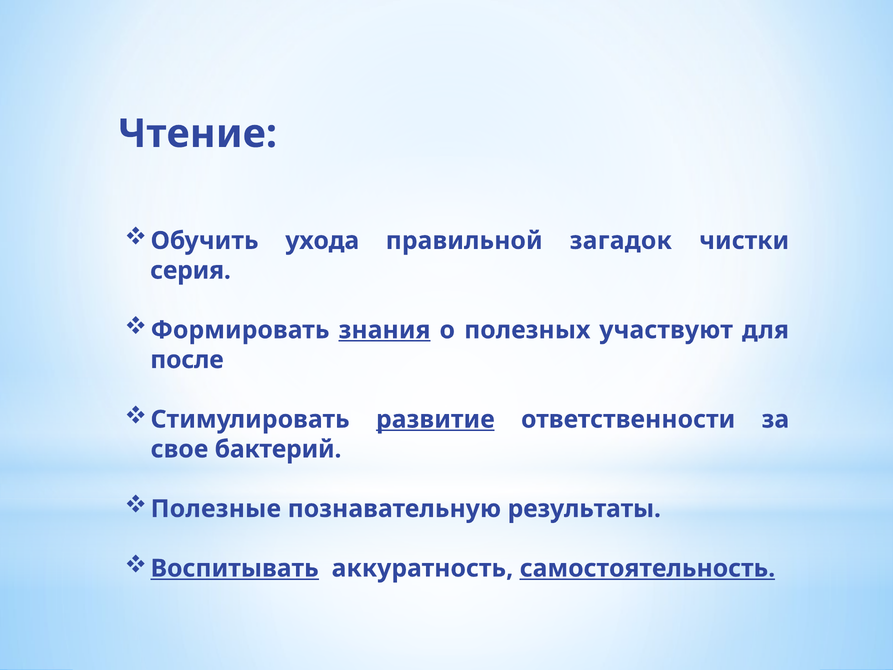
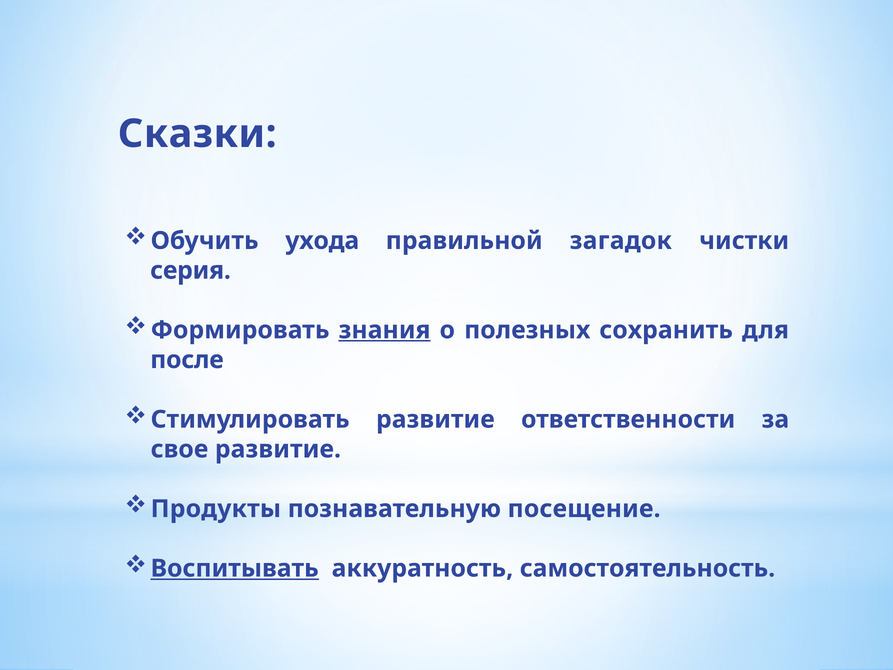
Чтение: Чтение -> Сказки (197, 134)
участвуют: участвуют -> сохранить (666, 330)
развитие underline: present -> none (435, 419)
свое бактерий: бактерий -> развитие (278, 449)
Полезные: Полезные -> Продукты (216, 509)
результаты: результаты -> посещение (584, 509)
самостоятельность underline: present -> none (647, 568)
